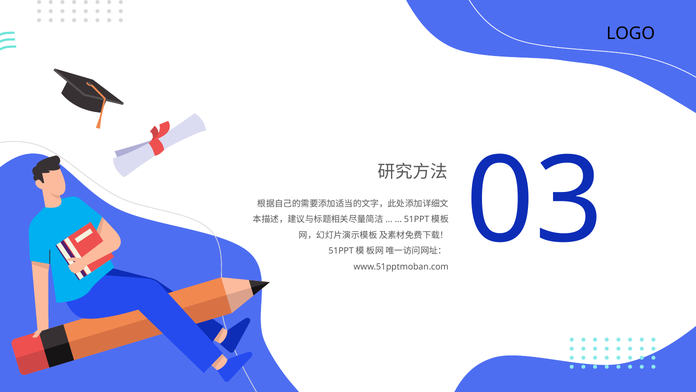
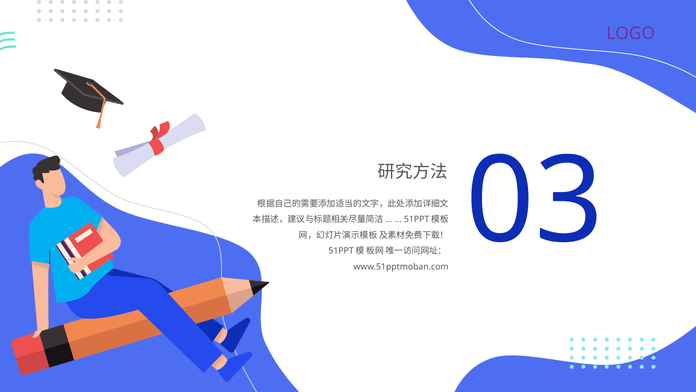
LOGO colour: black -> purple (631, 34)
